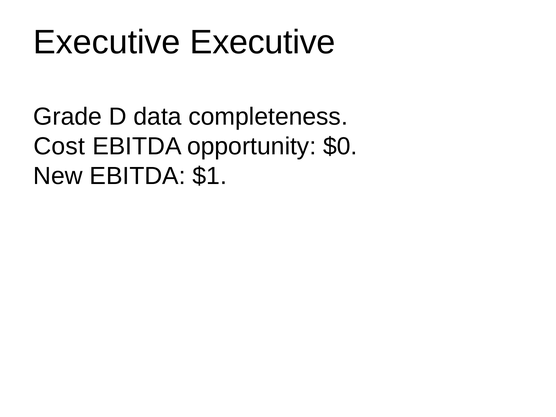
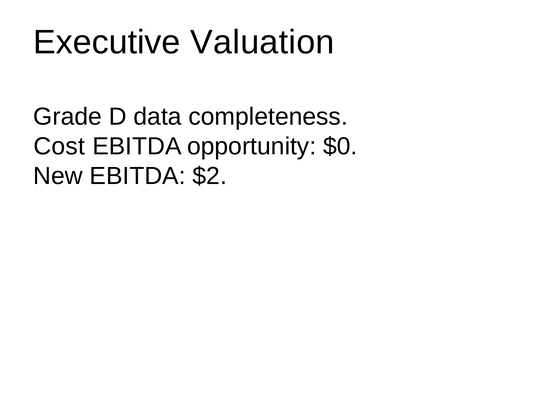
Executive Executive: Executive -> Valuation (262, 42)
$1: $1 -> $2 (210, 176)
